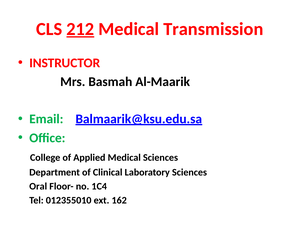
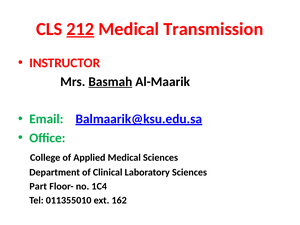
Basmah underline: none -> present (110, 82)
Oral: Oral -> Part (38, 186)
012355010: 012355010 -> 011355010 (69, 200)
